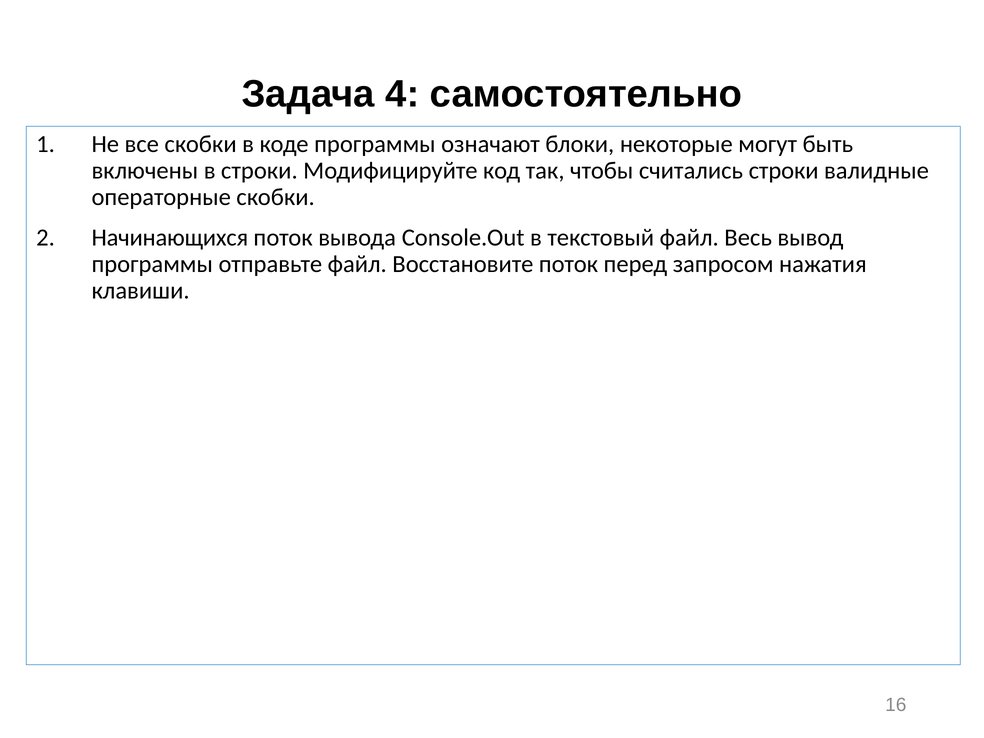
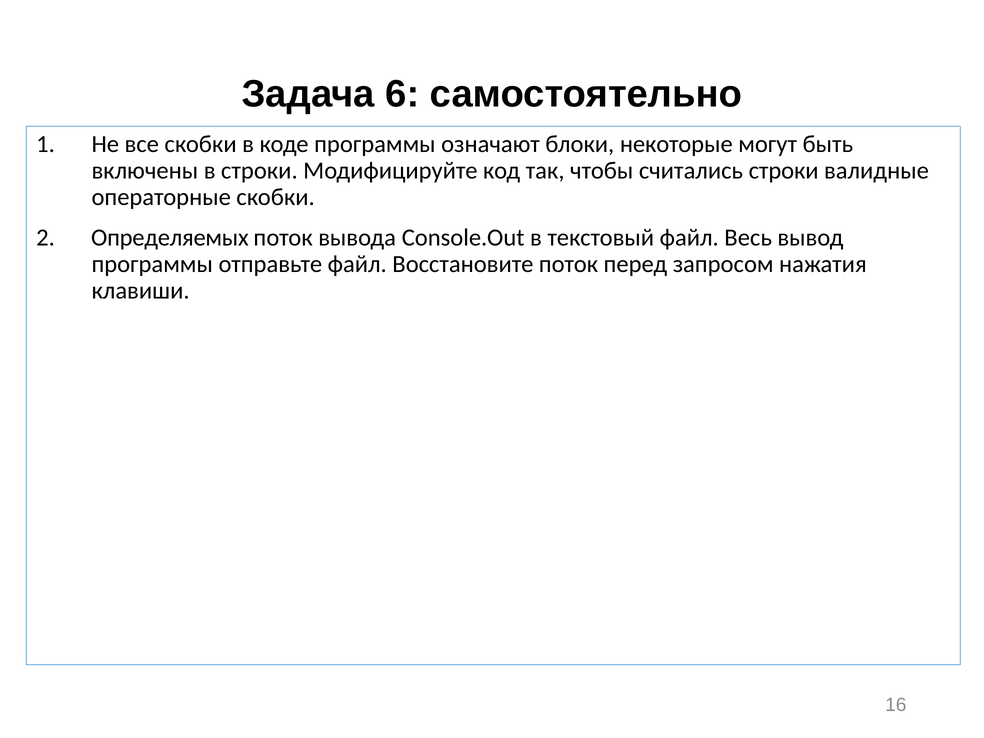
4: 4 -> 6 (402, 94)
Начинающихся: Начинающихся -> Определяемых (170, 238)
